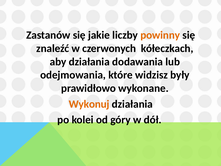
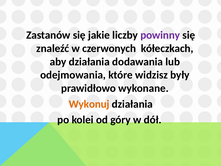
powinny colour: orange -> purple (160, 35)
